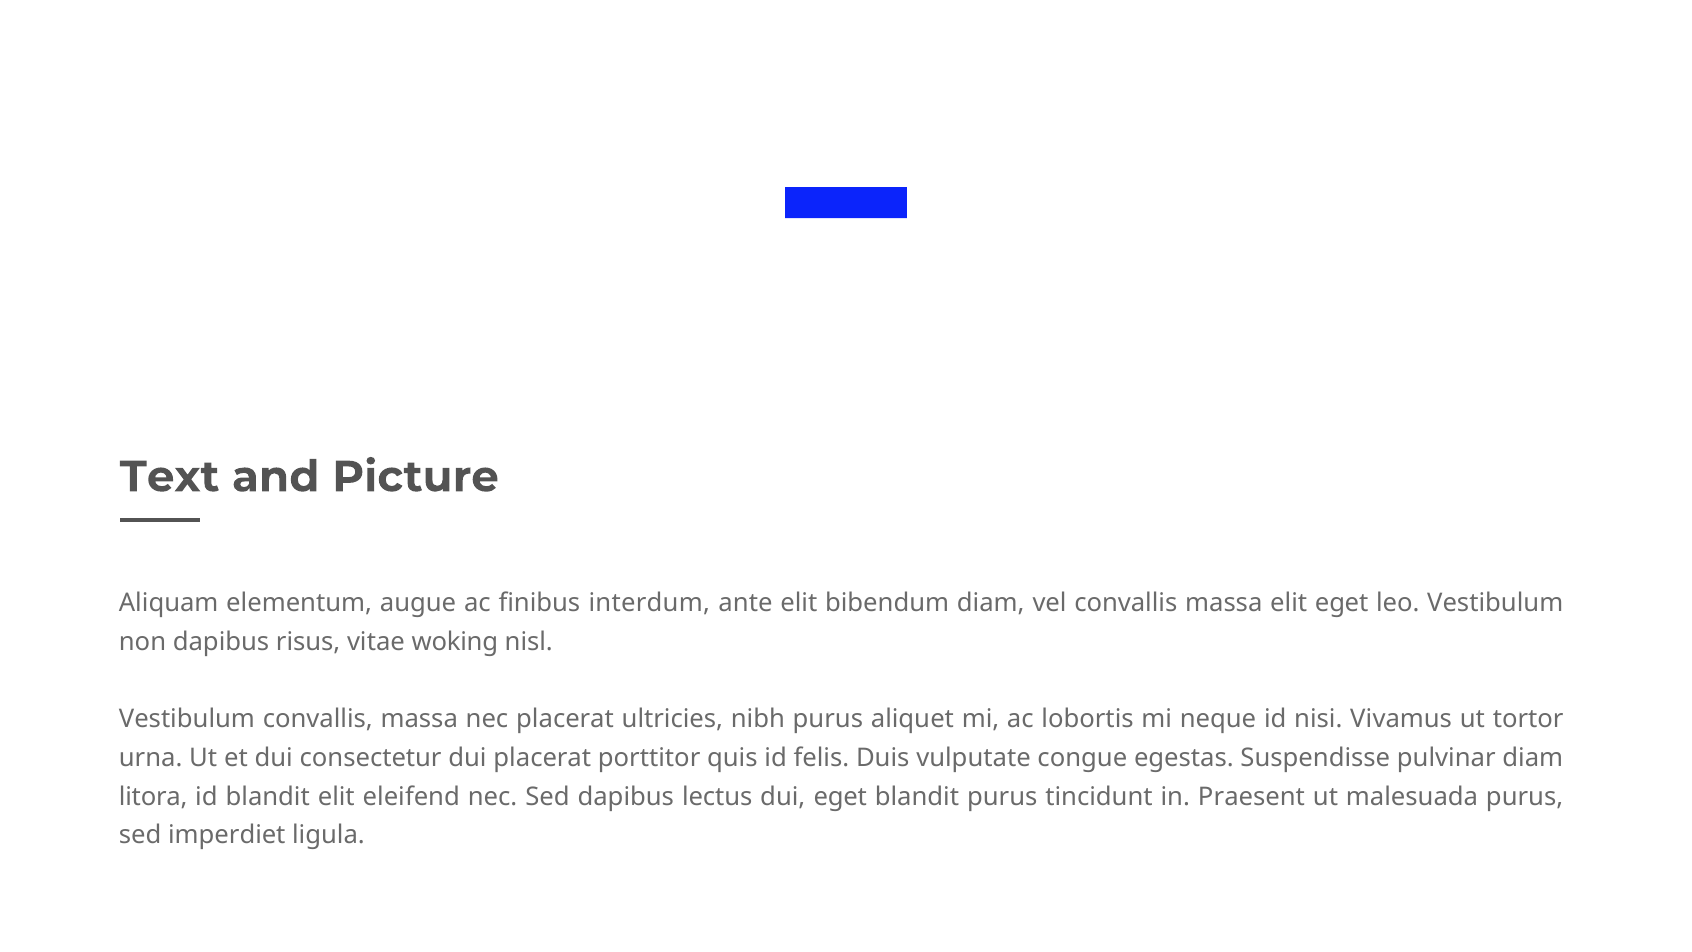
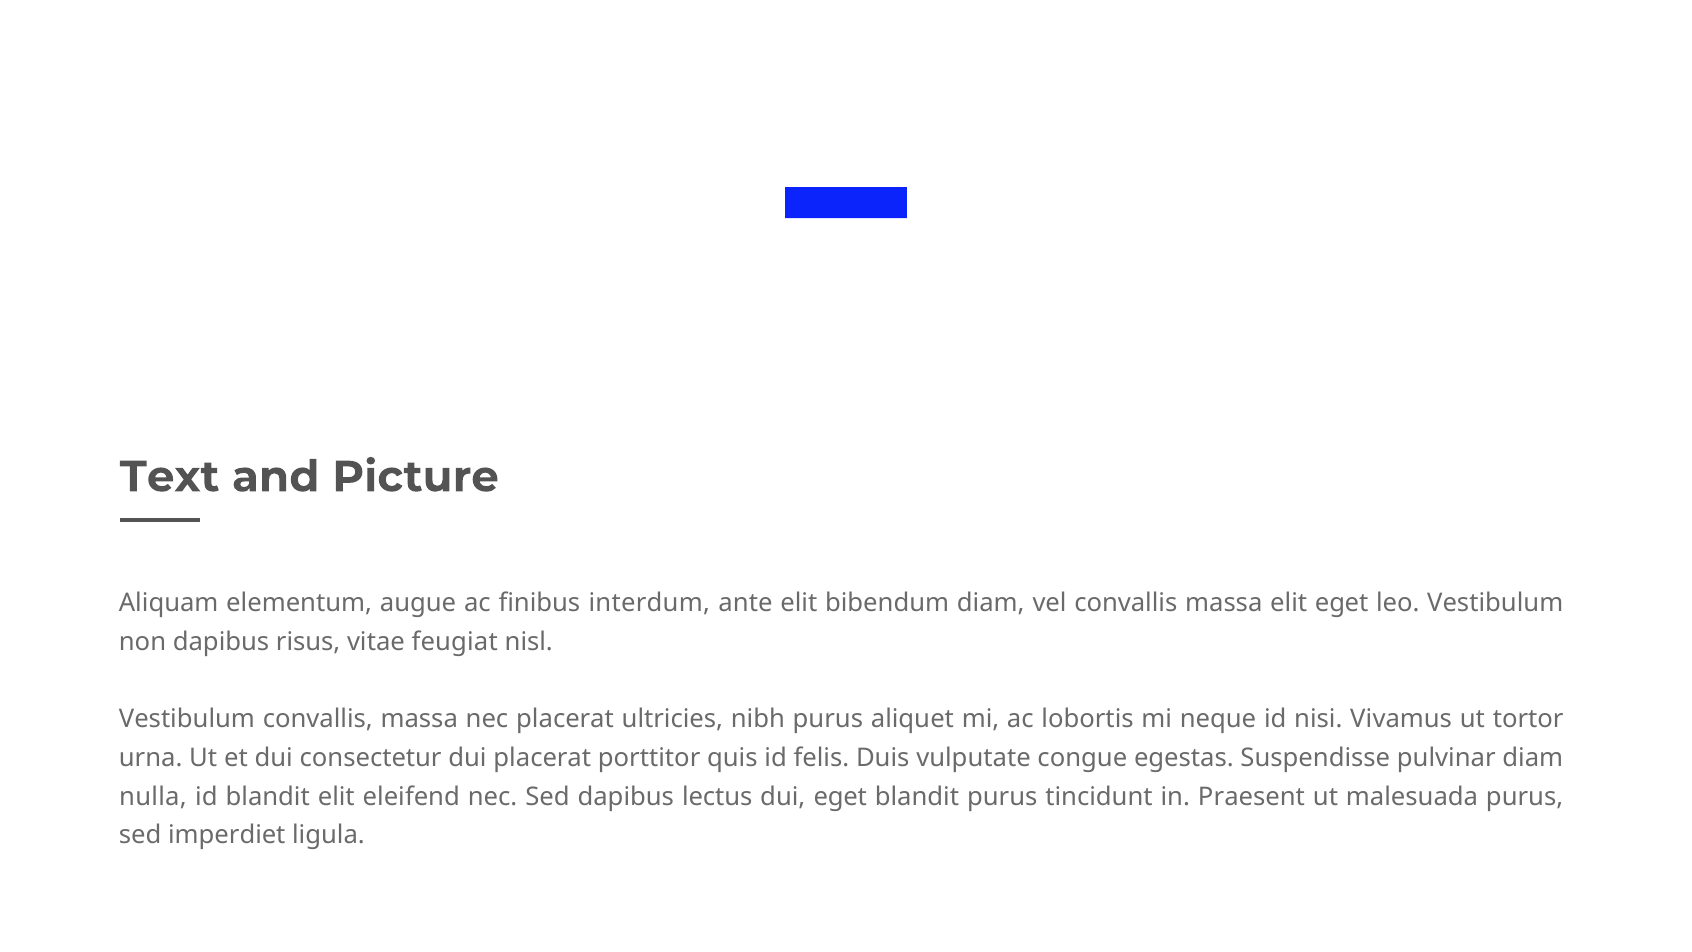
woking: woking -> feugiat (455, 642)
litora: litora -> nulla (153, 797)
